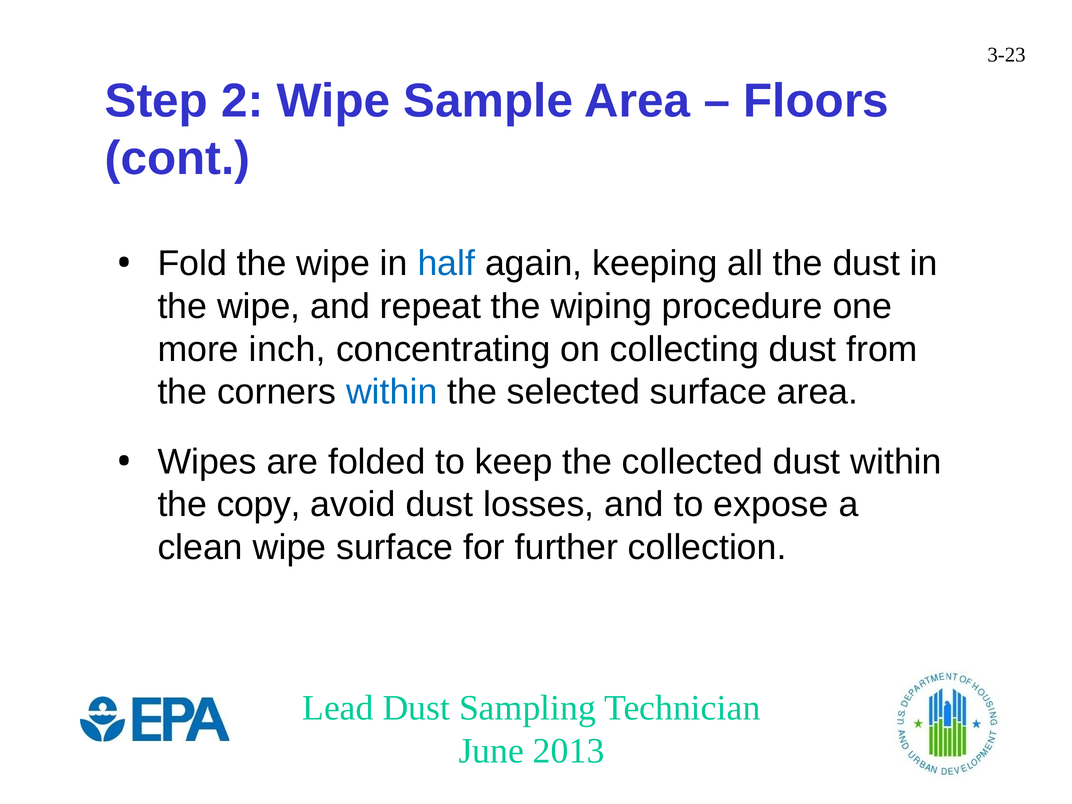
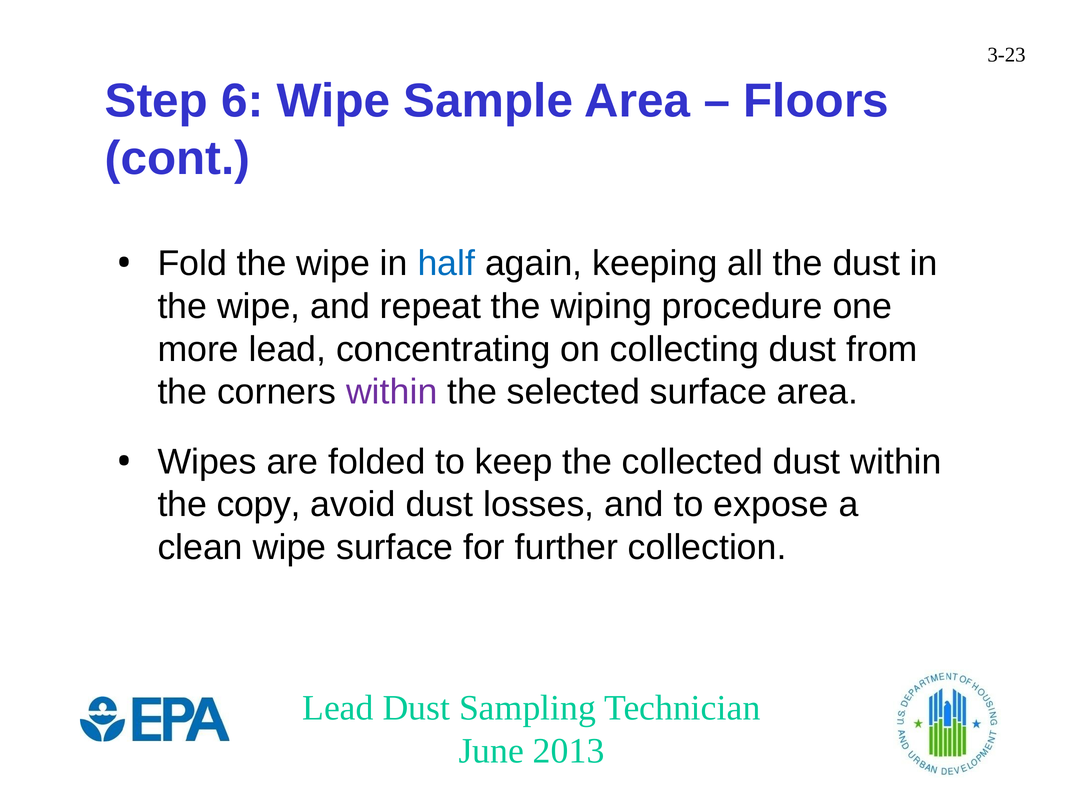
2: 2 -> 6 (242, 101)
more inch: inch -> lead (287, 349)
within colour: blue -> purple (392, 392)
